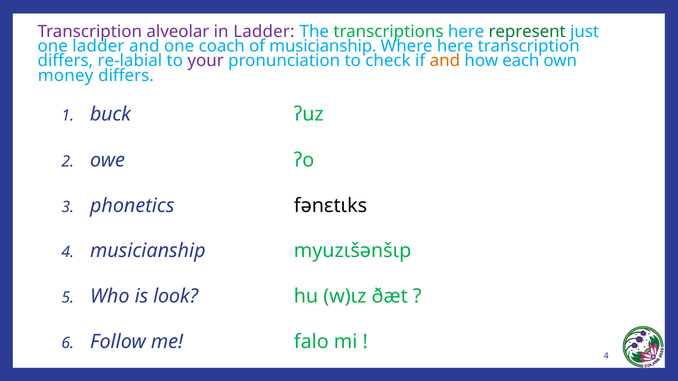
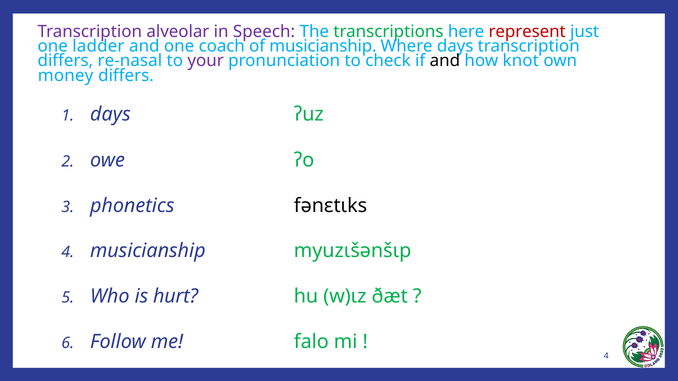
in Ladder: Ladder -> Speech (264, 32)
represent colour: green -> red (527, 32)
Where here: here -> days (455, 46)
re-labial: re-labial -> re-nasal (130, 61)
and colour: orange -> black (445, 61)
each: each -> knot (521, 61)
buck: buck -> days (110, 114)
look: look -> hurt (176, 297)
